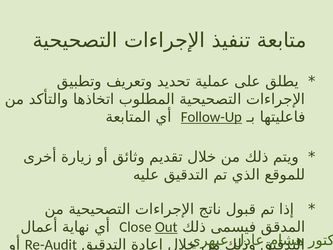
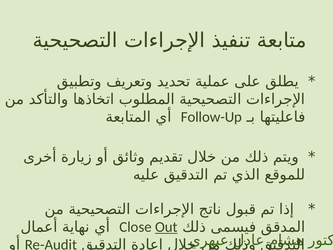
Follow-Up underline: present -> none (211, 117)
